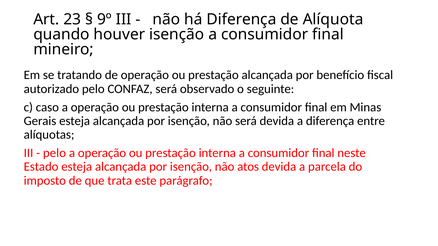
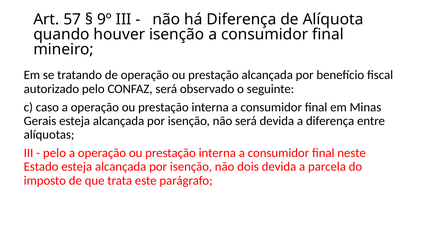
23: 23 -> 57 (72, 19)
atos: atos -> dois (248, 167)
